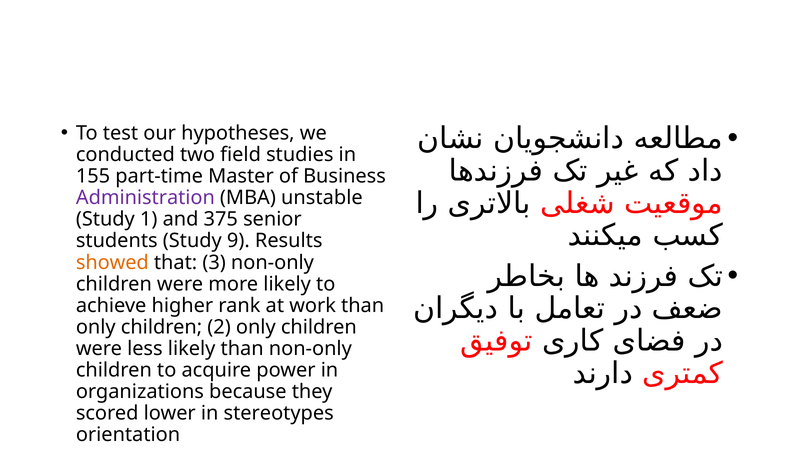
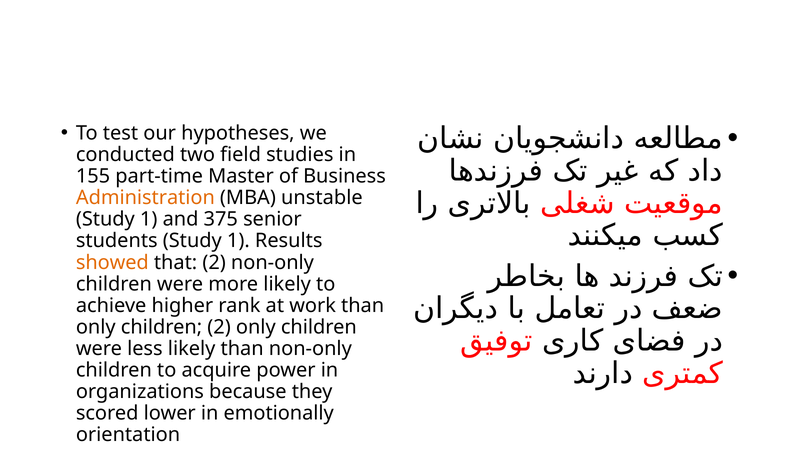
Administration colour: purple -> orange (145, 198)
students Study 9: 9 -> 1 (238, 241)
that 3: 3 -> 2 (214, 263)
stereotypes: stereotypes -> emotionally (279, 414)
